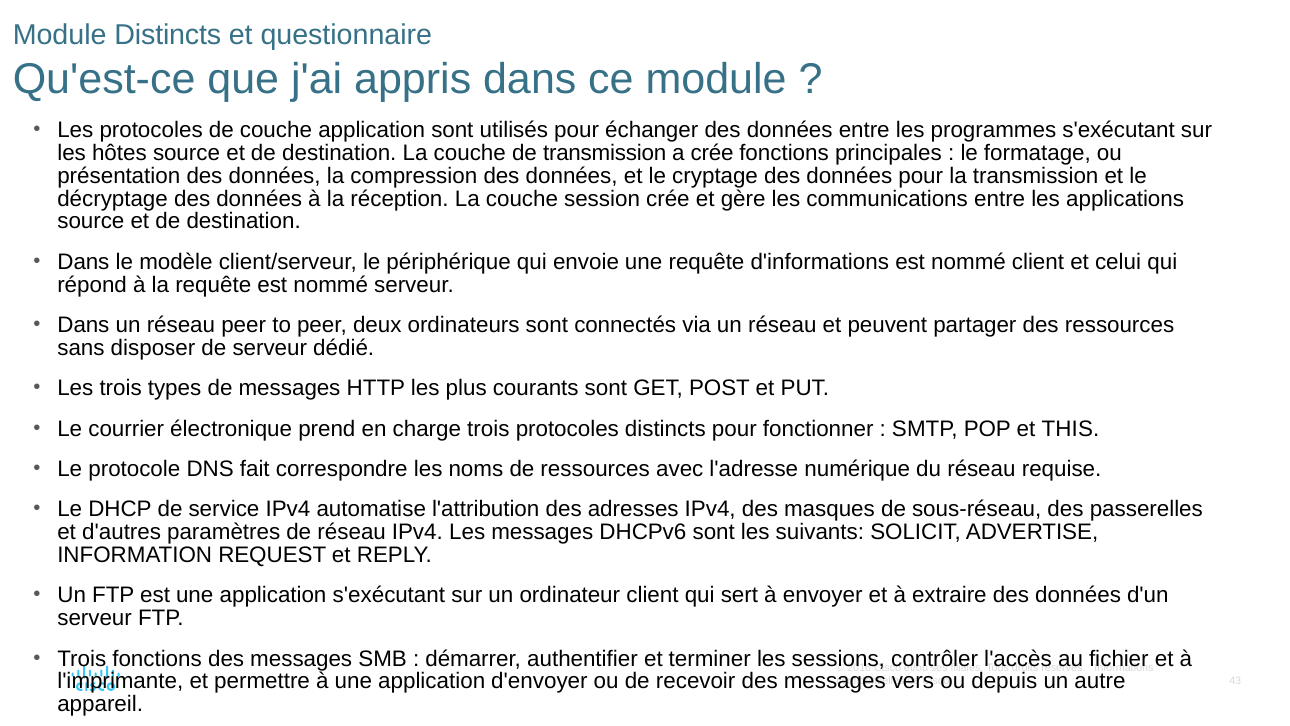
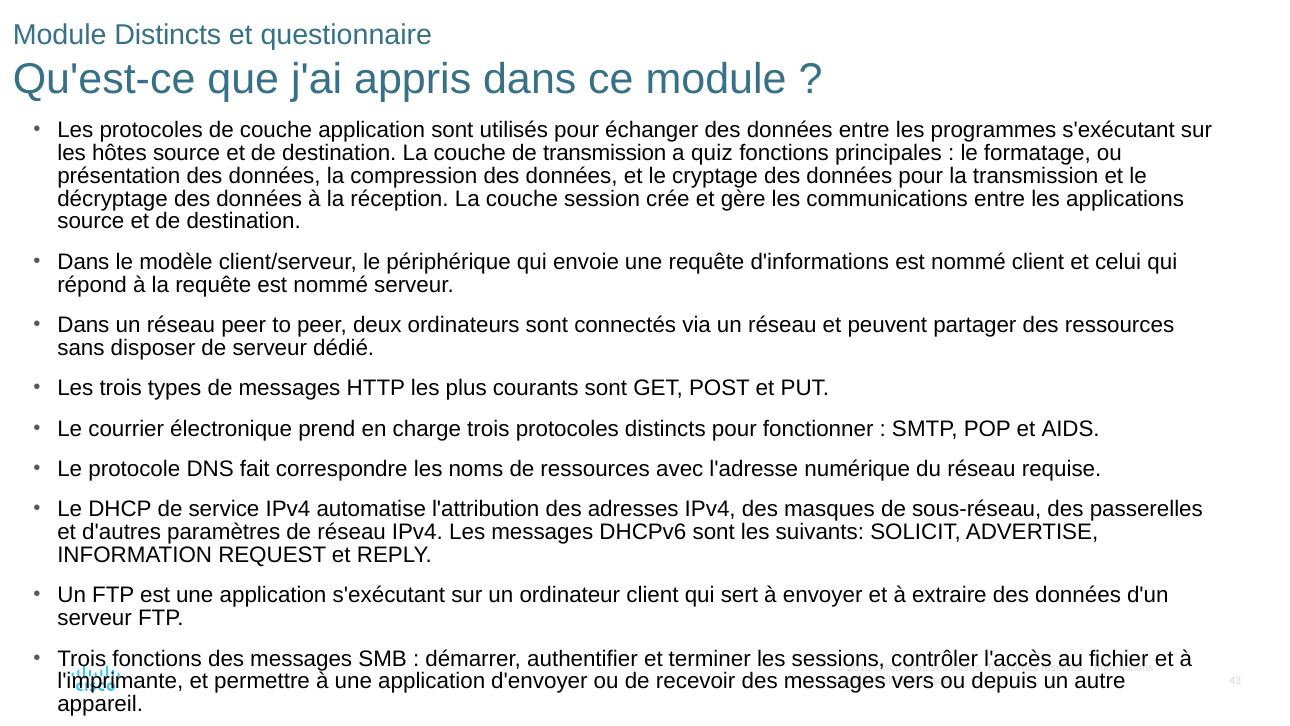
a crée: crée -> quiz (712, 153)
THIS: THIS -> AIDS (1071, 428)
